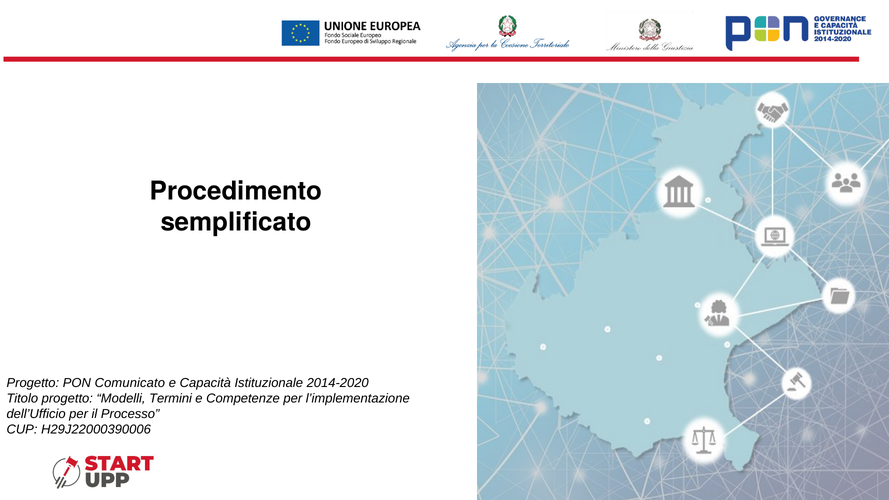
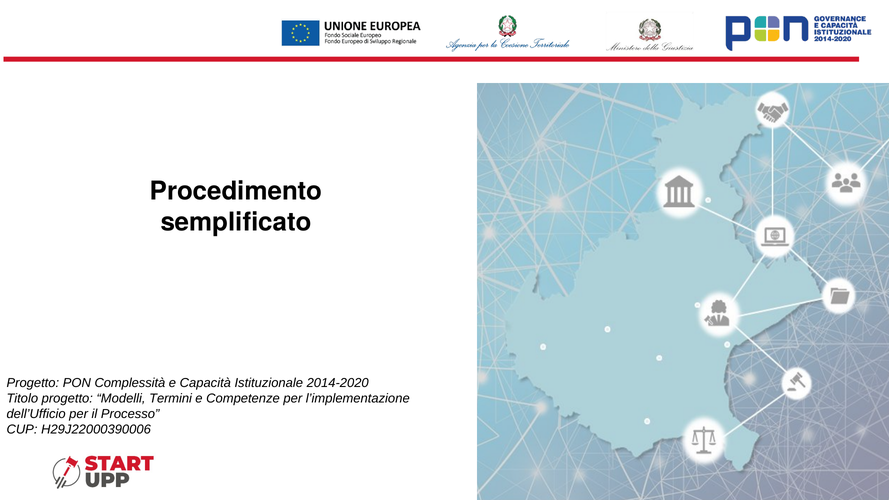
Comunicato: Comunicato -> Complessità (130, 383)
